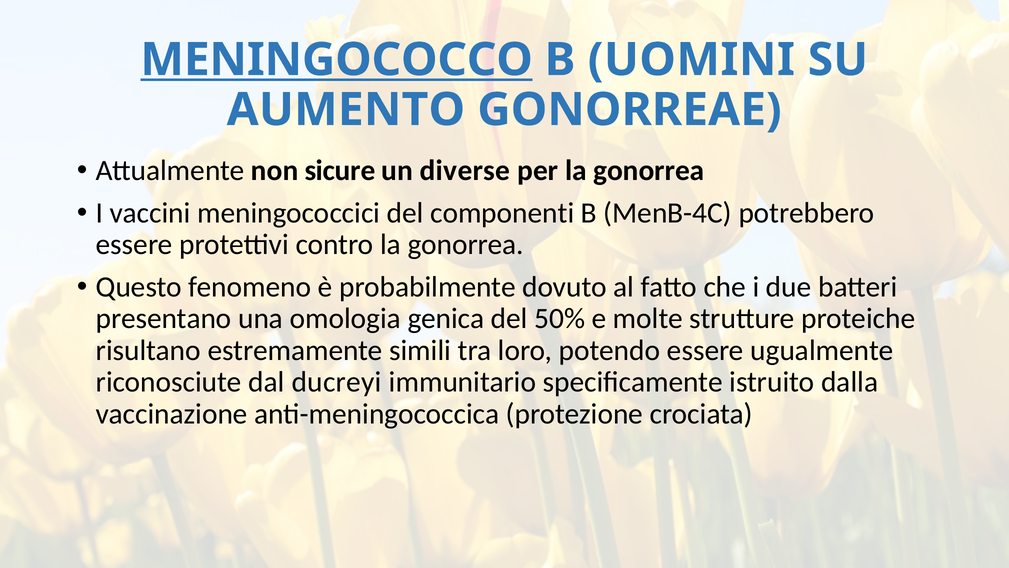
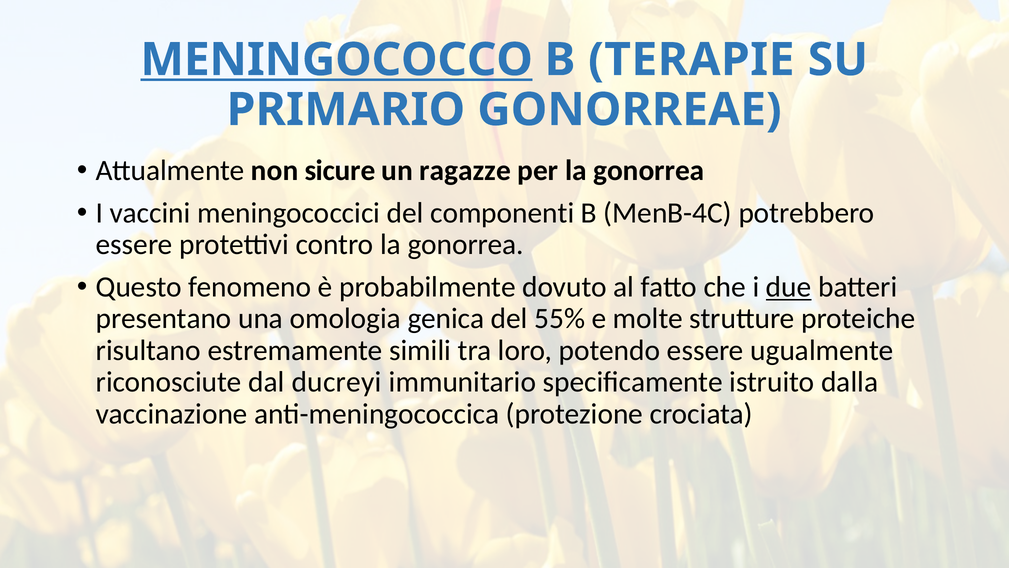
UOMINI: UOMINI -> TERAPIE (691, 60)
AUMENTO: AUMENTO -> PRIMARIO (346, 110)
diverse: diverse -> ragazze (465, 171)
due underline: none -> present (789, 287)
50%: 50% -> 55% (560, 318)
